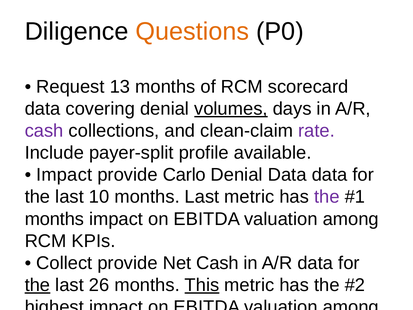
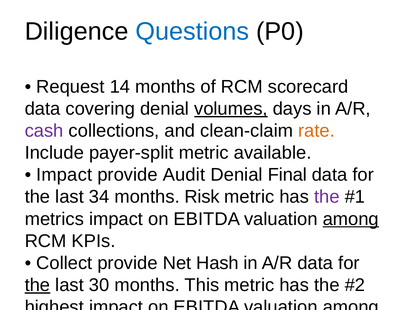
Questions colour: orange -> blue (192, 31)
13: 13 -> 14 (120, 87)
rate colour: purple -> orange (317, 131)
payer-split profile: profile -> metric (204, 153)
Carlo: Carlo -> Audit (184, 175)
Denial Data: Data -> Final (287, 175)
10: 10 -> 34 (99, 197)
months Last: Last -> Risk (202, 197)
months: months -> metrics (54, 219)
among underline: none -> present (351, 219)
Net Cash: Cash -> Hash (217, 263)
26: 26 -> 30 (99, 285)
This underline: present -> none (202, 285)
